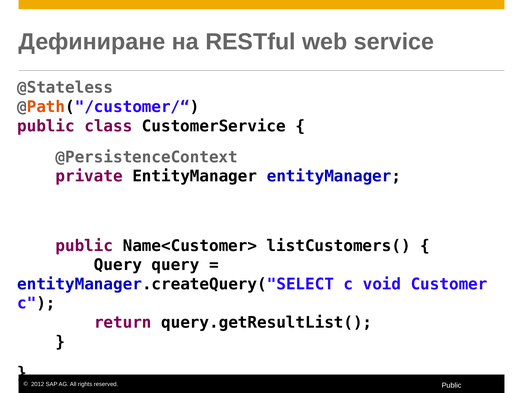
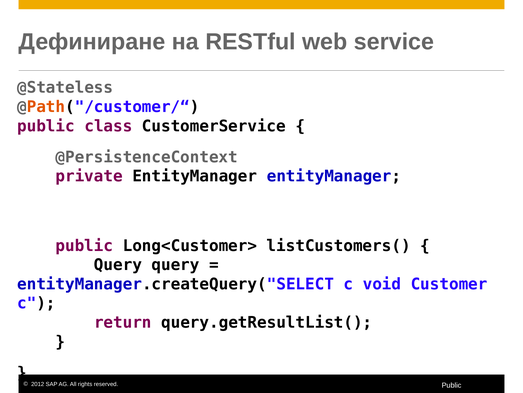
Name<Customer>: Name<Customer> -> Long<Customer> (190, 245)
